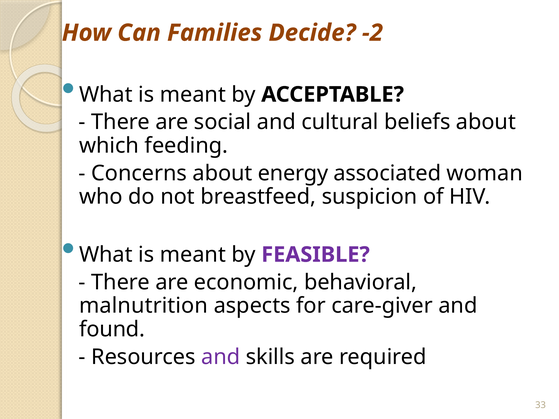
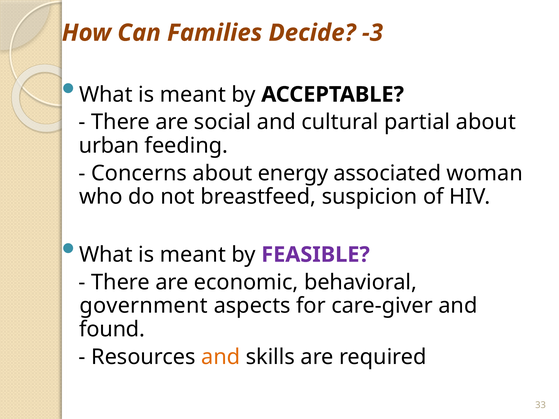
-2: -2 -> -3 (372, 33)
beliefs: beliefs -> partial (417, 122)
which: which -> urban (109, 146)
malnutrition: malnutrition -> government (144, 306)
and colour: purple -> orange (221, 357)
